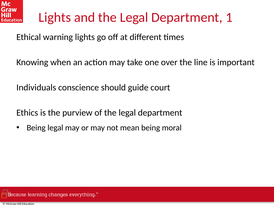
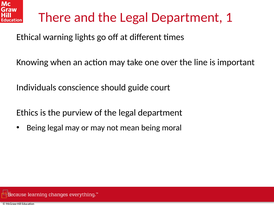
Lights: Lights -> There (55, 17)
